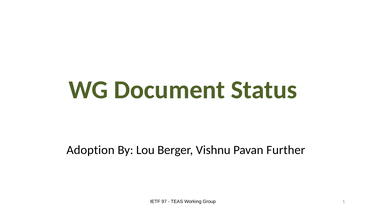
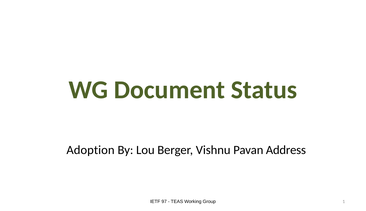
Further: Further -> Address (286, 150)
